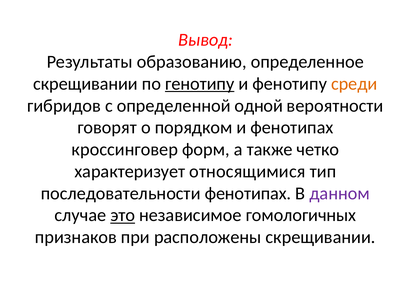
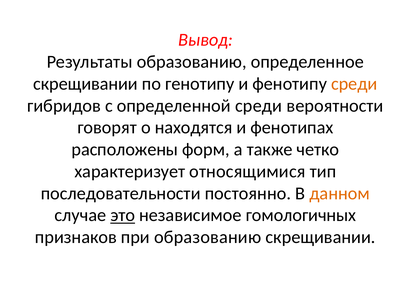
генотипу underline: present -> none (200, 84)
определенной одной: одной -> среди (259, 106)
порядком: порядком -> находятся (194, 128)
кроссинговер: кроссинговер -> расположены (125, 150)
последовательности фенотипах: фенотипах -> постоянно (248, 194)
данном colour: purple -> orange (340, 194)
при расположены: расположены -> образованию (208, 237)
